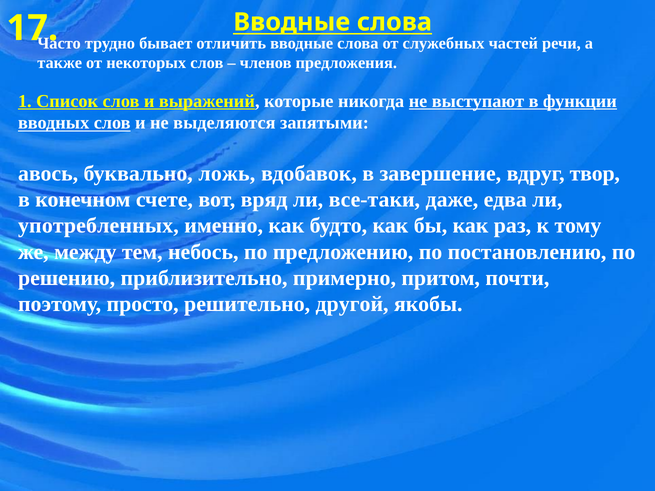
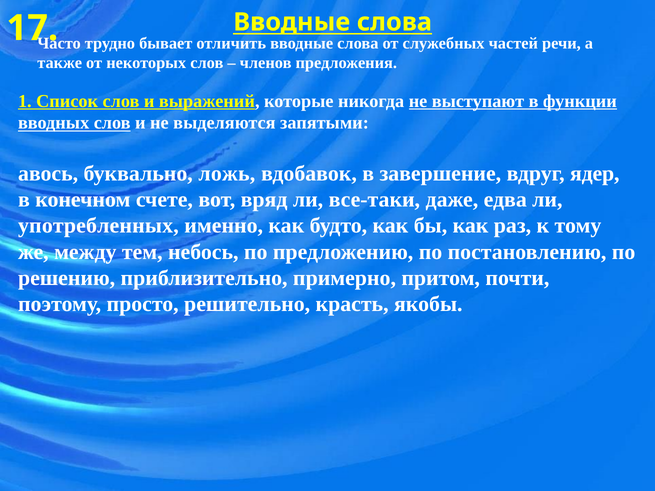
твор: твор -> ядер (595, 173)
другой: другой -> красть (352, 304)
